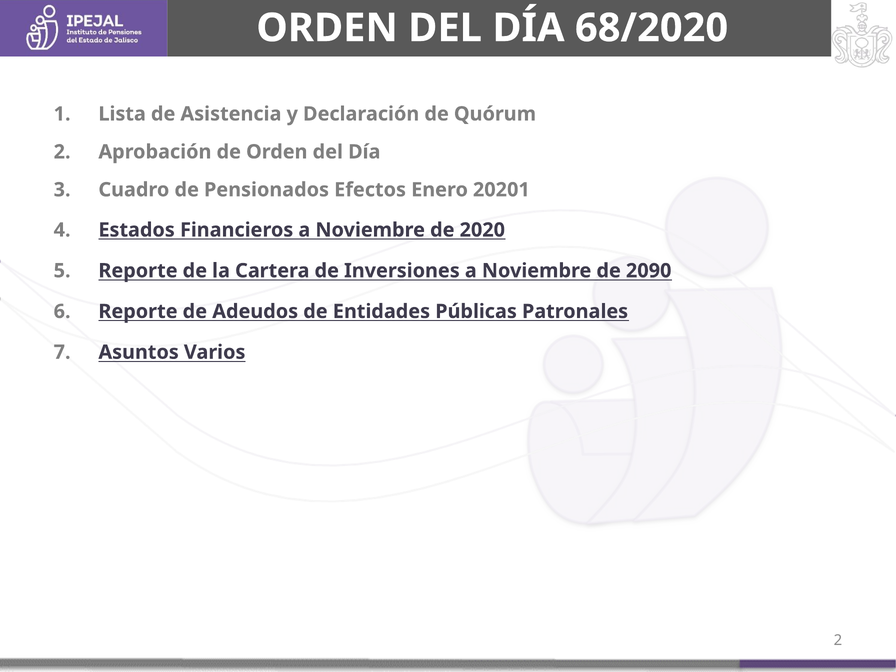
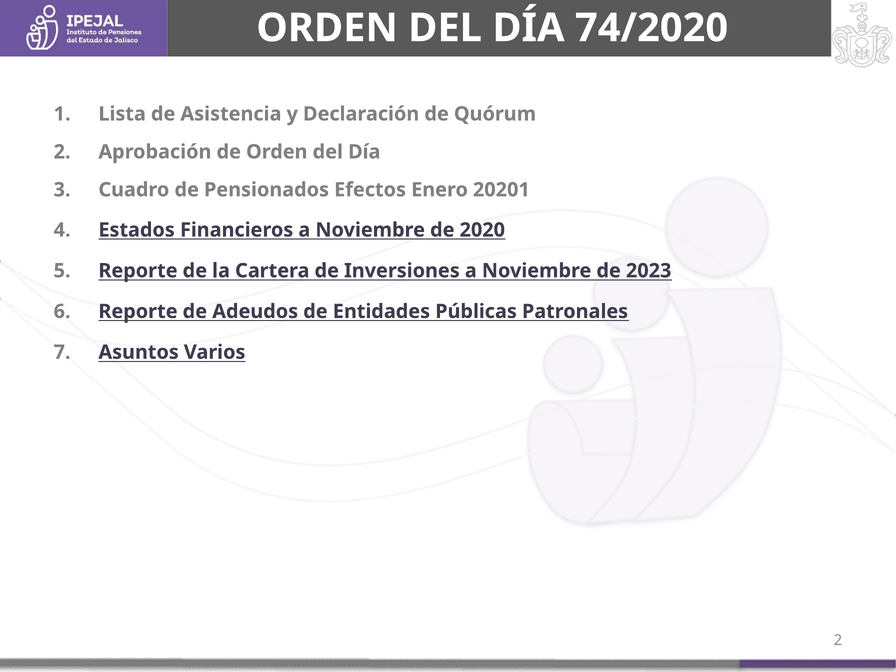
68/2020: 68/2020 -> 74/2020 (652, 28)
2090: 2090 -> 2023 (649, 271)
